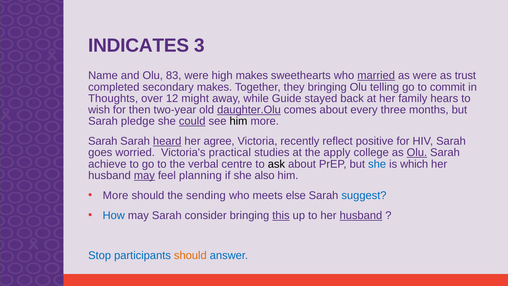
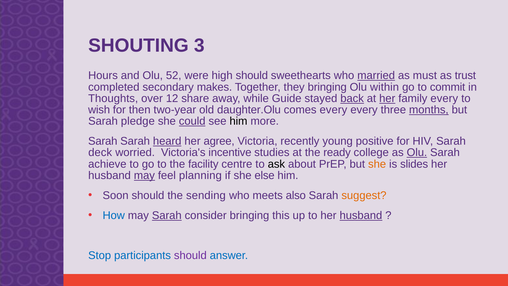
INDICATES: INDICATES -> SHOUTING (138, 46)
Name: Name -> Hours (103, 76)
83: 83 -> 52 (174, 76)
high makes: makes -> should (252, 76)
as were: were -> must (425, 76)
telling: telling -> within (385, 87)
might: might -> share (195, 98)
back underline: none -> present (352, 98)
her underline: none -> present (387, 98)
family hears: hears -> every (444, 98)
daughter.Olu underline: present -> none (249, 110)
comes about: about -> every (333, 110)
months underline: none -> present (429, 110)
reflect: reflect -> young (338, 141)
goes: goes -> deck (100, 153)
practical: practical -> incentive (230, 153)
apply: apply -> ready (337, 153)
verbal: verbal -> facility (203, 164)
she colour: blue -> orange (377, 164)
which: which -> slides (414, 164)
also: also -> else (265, 175)
More: More -> Soon (116, 195)
else: else -> also (296, 195)
suggest colour: blue -> orange (364, 195)
Sarah underline: none -> present (167, 215)
this underline: present -> none (281, 215)
should colour: orange -> purple (190, 255)
